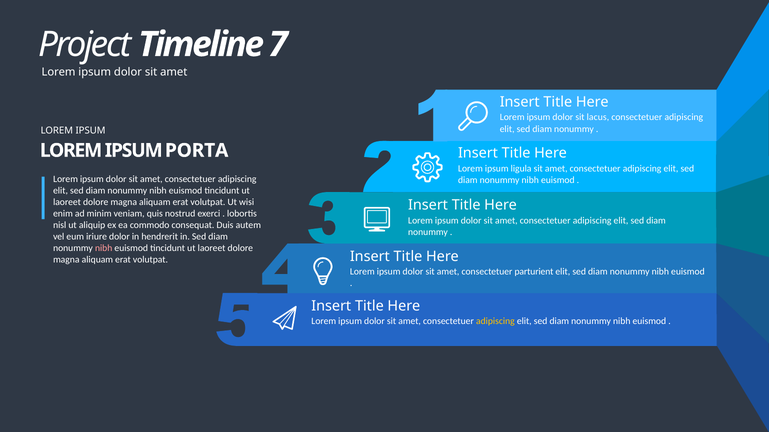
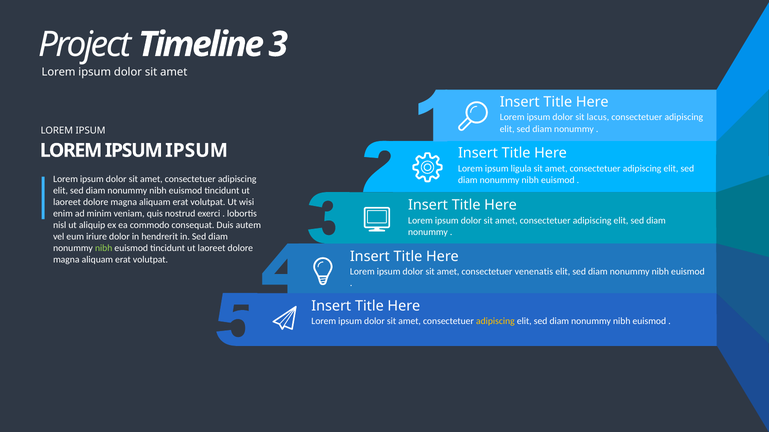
7: 7 -> 3 (278, 45)
IPSUM PORTA: PORTA -> IPSUM (197, 151)
nibh colour: pink -> light green (104, 248)
parturient: parturient -> venenatis (534, 272)
